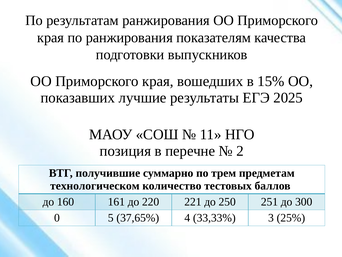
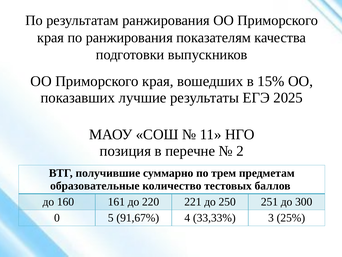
технологическом: технологическом -> образовательные (95, 185)
37,65%: 37,65% -> 91,67% (138, 218)
